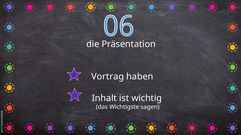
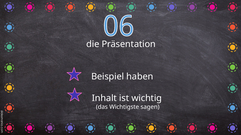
Vortrag: Vortrag -> Beispiel (108, 77)
